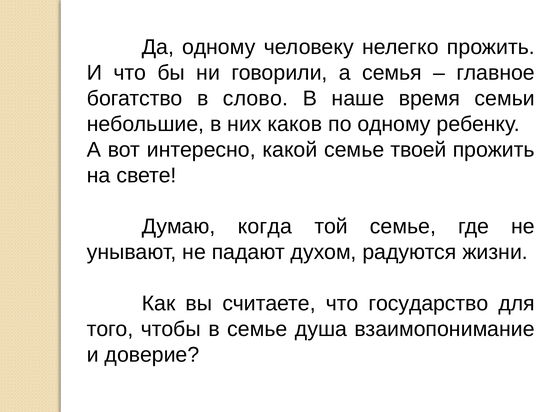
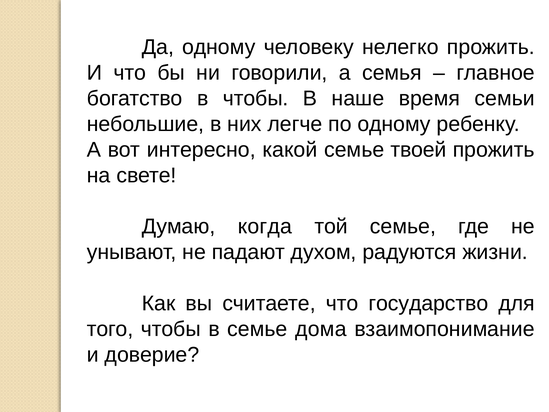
в слово: слово -> чтобы (256, 98)
каков: каков -> легче (295, 124)
душа: душа -> дома (321, 329)
